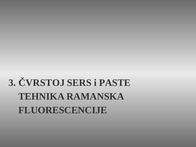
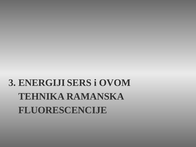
ČVRSTOJ: ČVRSTOJ -> ENERGIJI (42, 83)
PASTE: PASTE -> OVOM (115, 83)
